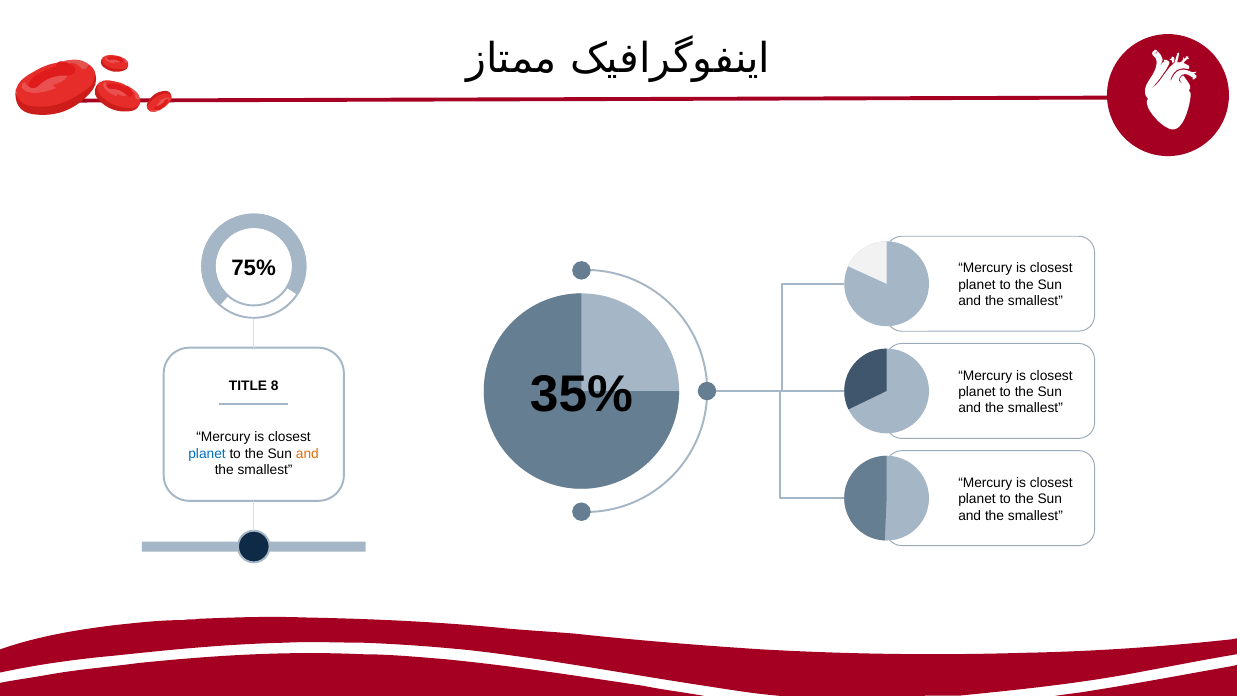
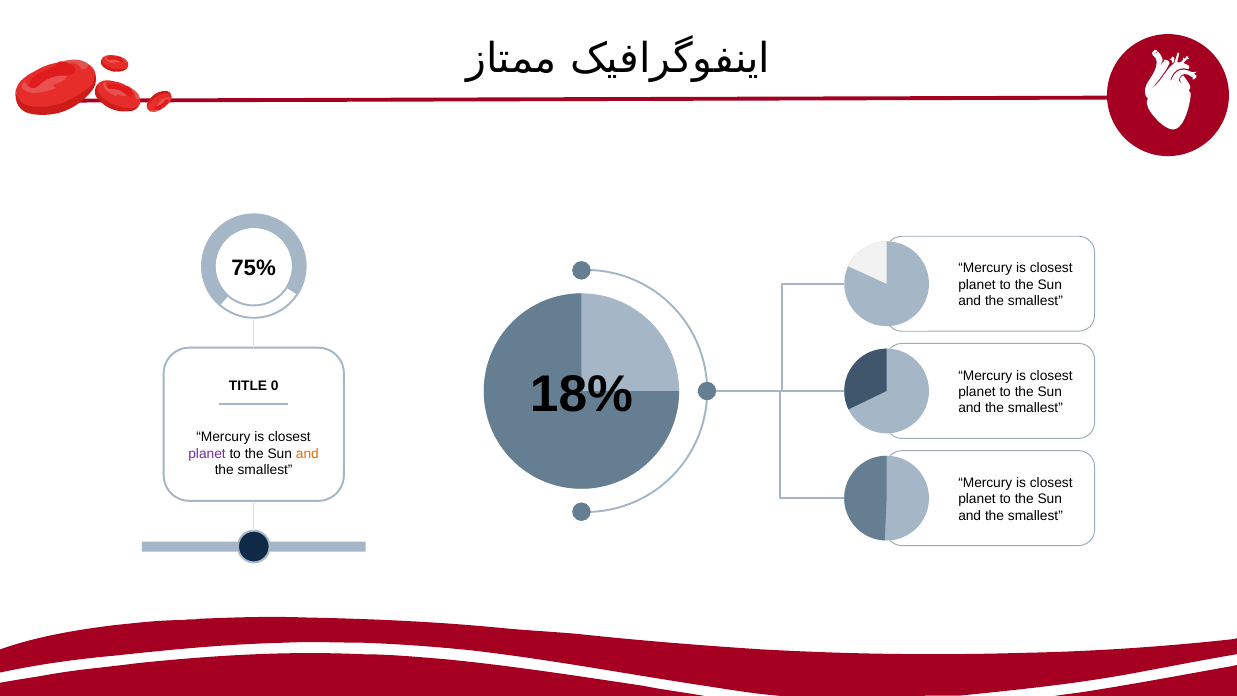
35%: 35% -> 18% (582, 395)
8: 8 -> 0 (275, 386)
planet colour: blue -> purple (207, 453)
